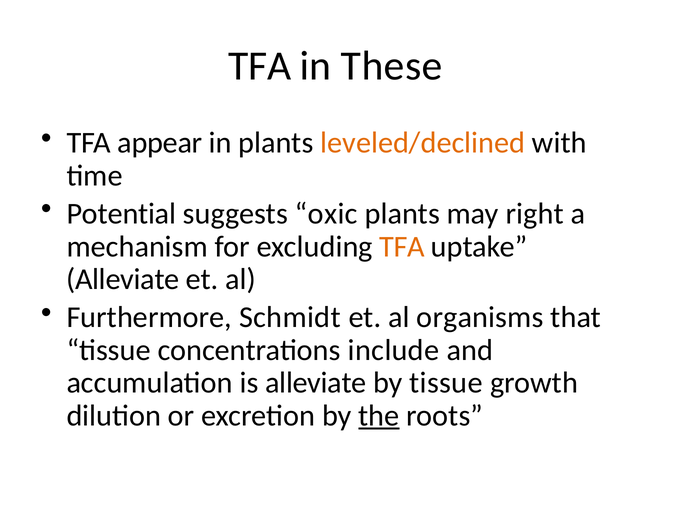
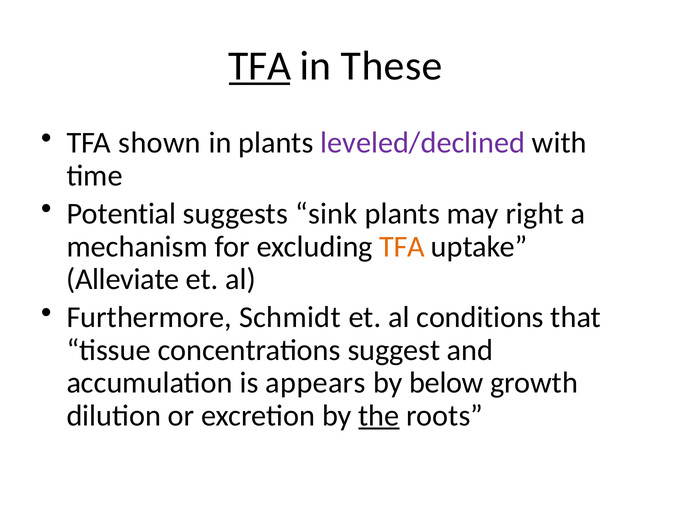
TFA underline: none -> present (260, 66)
appear: appear -> shown (160, 143)
leveled/declined colour: orange -> purple (423, 143)
oxic: oxic -> sink (326, 214)
organisms: organisms -> conditions (480, 318)
include: include -> suggest (394, 351)
is alleviate: alleviate -> appears (316, 383)
by tissue: tissue -> below (446, 383)
